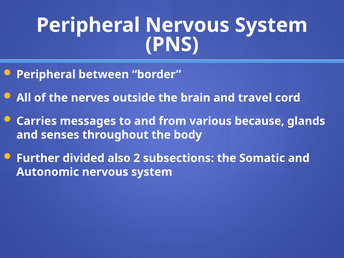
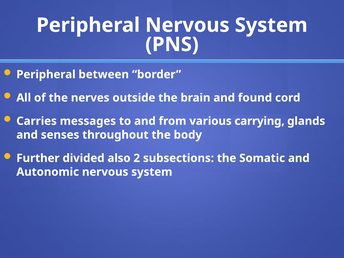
travel: travel -> found (255, 98)
because: because -> carrying (260, 121)
